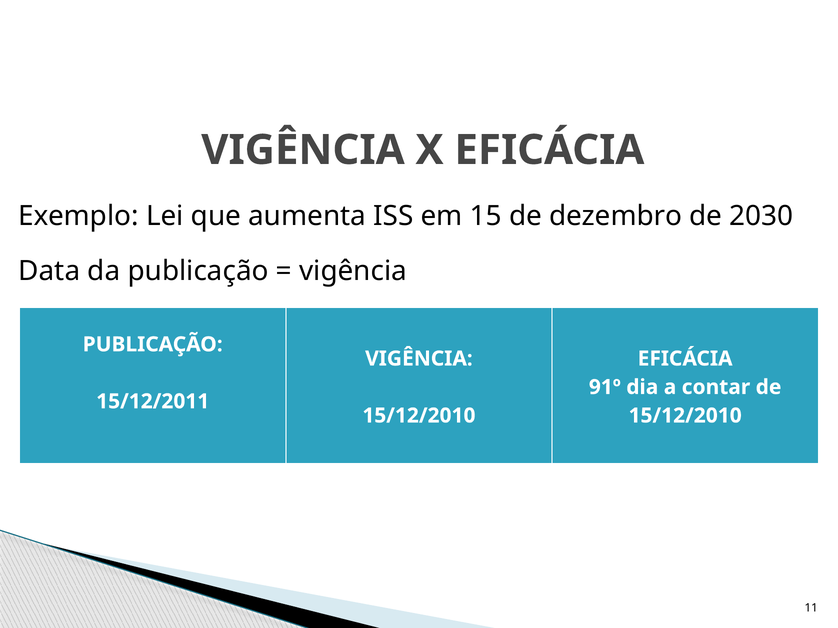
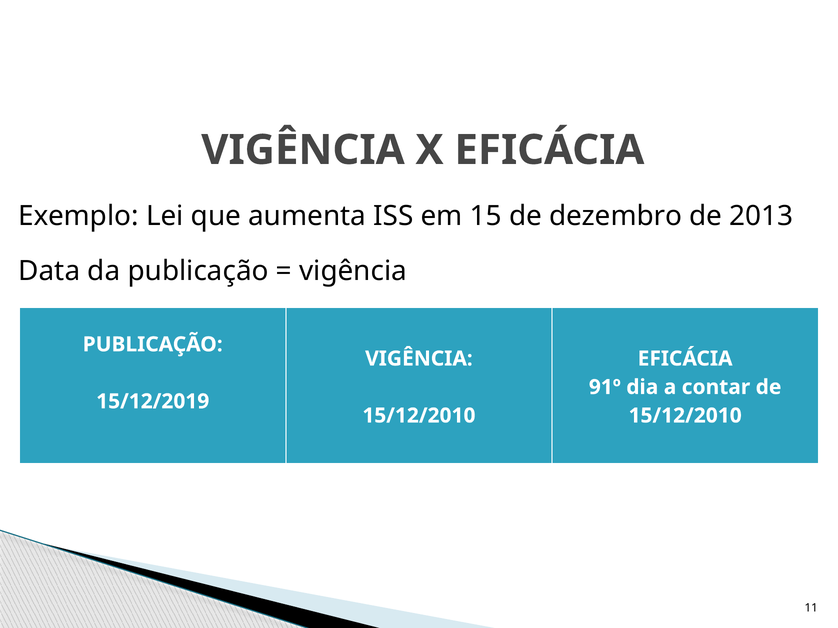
2030: 2030 -> 2013 (761, 216)
15/12/2011: 15/12/2011 -> 15/12/2019 (153, 402)
